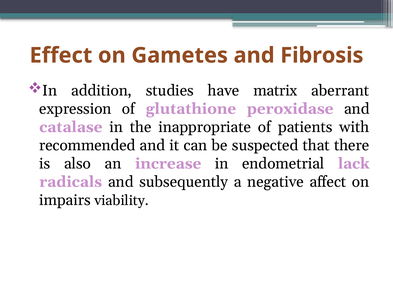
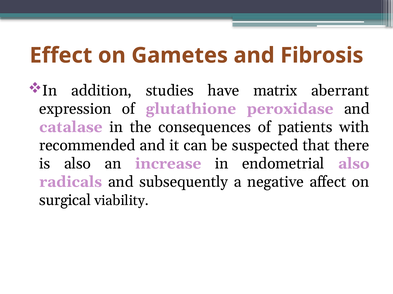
inappropriate: inappropriate -> consequences (205, 127)
endometrial lack: lack -> also (354, 164)
impairs: impairs -> surgical (65, 201)
